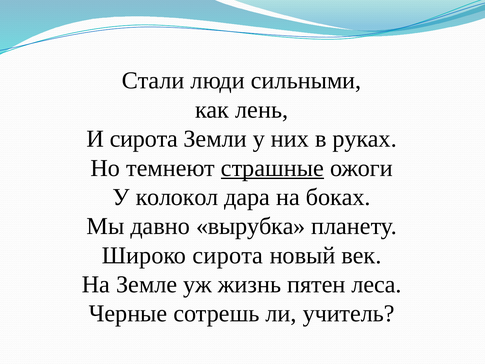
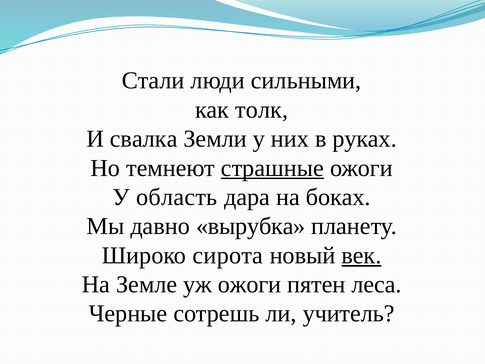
лень: лень -> толк (262, 110)
И сирота: сирота -> свалка (144, 139)
колокол: колокол -> область (177, 197)
век underline: none -> present (361, 255)
уж жизнь: жизнь -> ожоги (250, 284)
